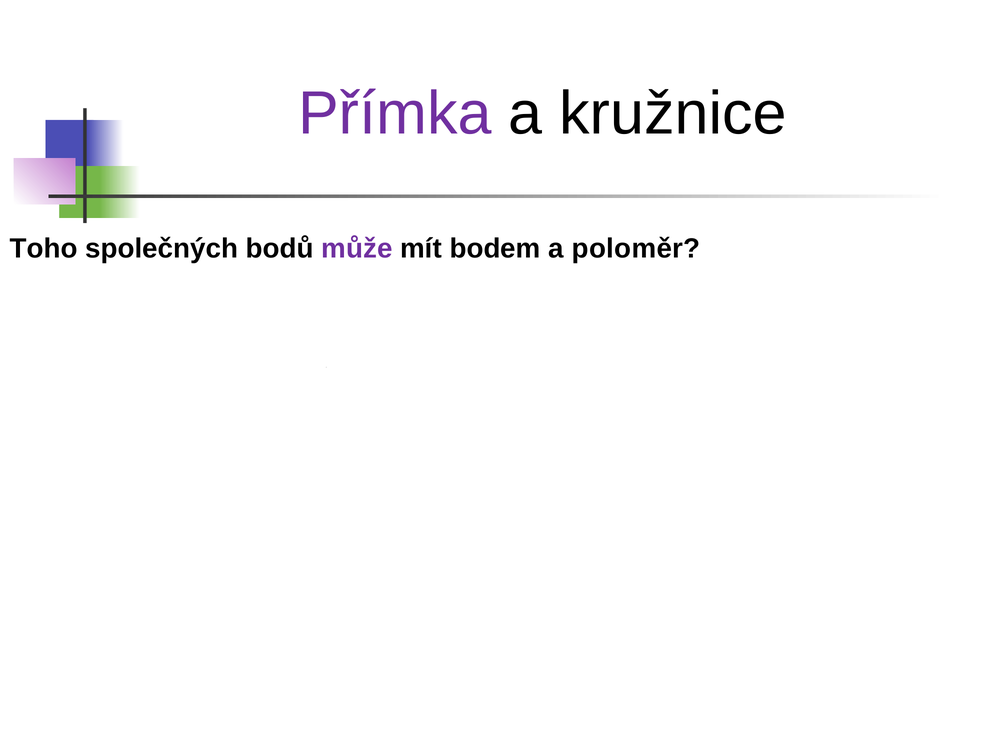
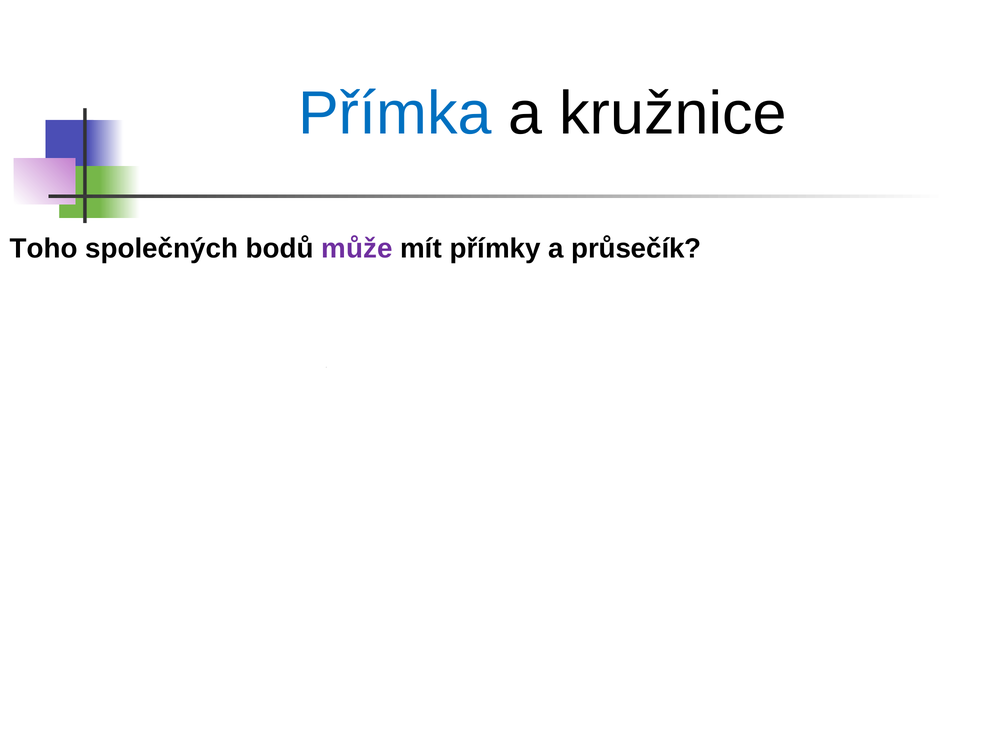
Přímka colour: purple -> blue (395, 114)
bodem: bodem -> přímky (495, 249)
poloměr: poloměr -> průsečík (636, 249)
